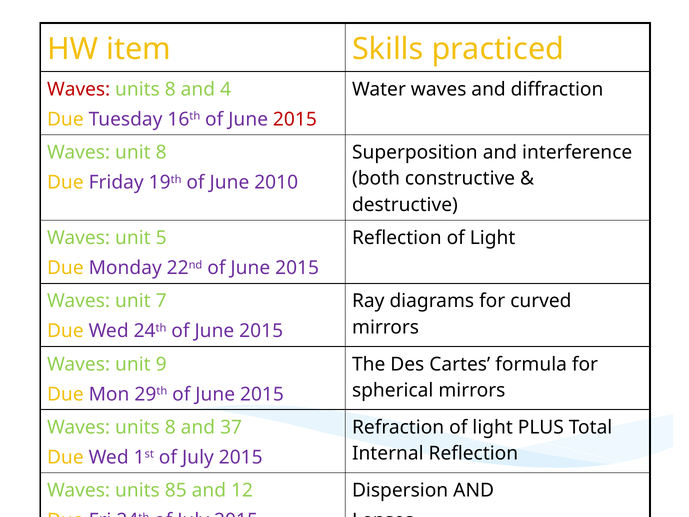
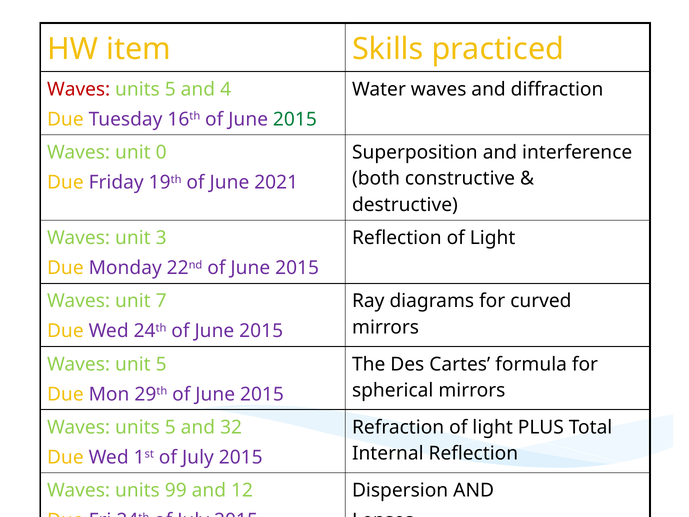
8: 8 -> 5 (170, 89)
2015 colour: red -> green (295, 119)
unit 8: 8 -> 0 (161, 152)
2010: 2010 -> 2021 (276, 182)
5: 5 -> 3 (161, 238)
unit 9: 9 -> 5 (161, 364)
8: 8 -> 5 (170, 427)
37: 37 -> 32 (231, 427)
85: 85 -> 99 (176, 490)
